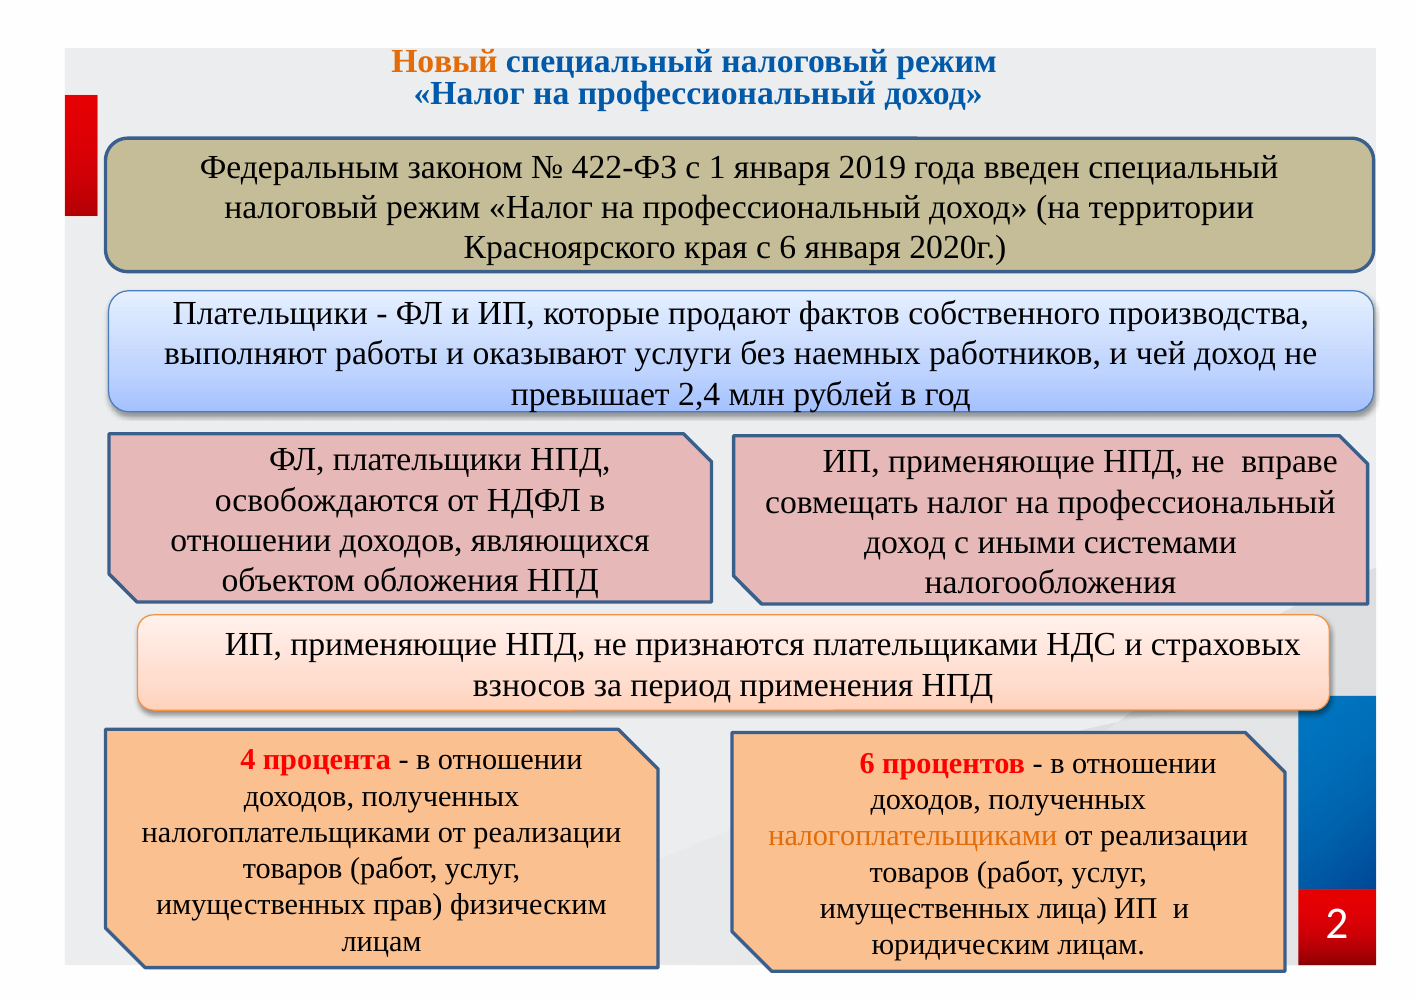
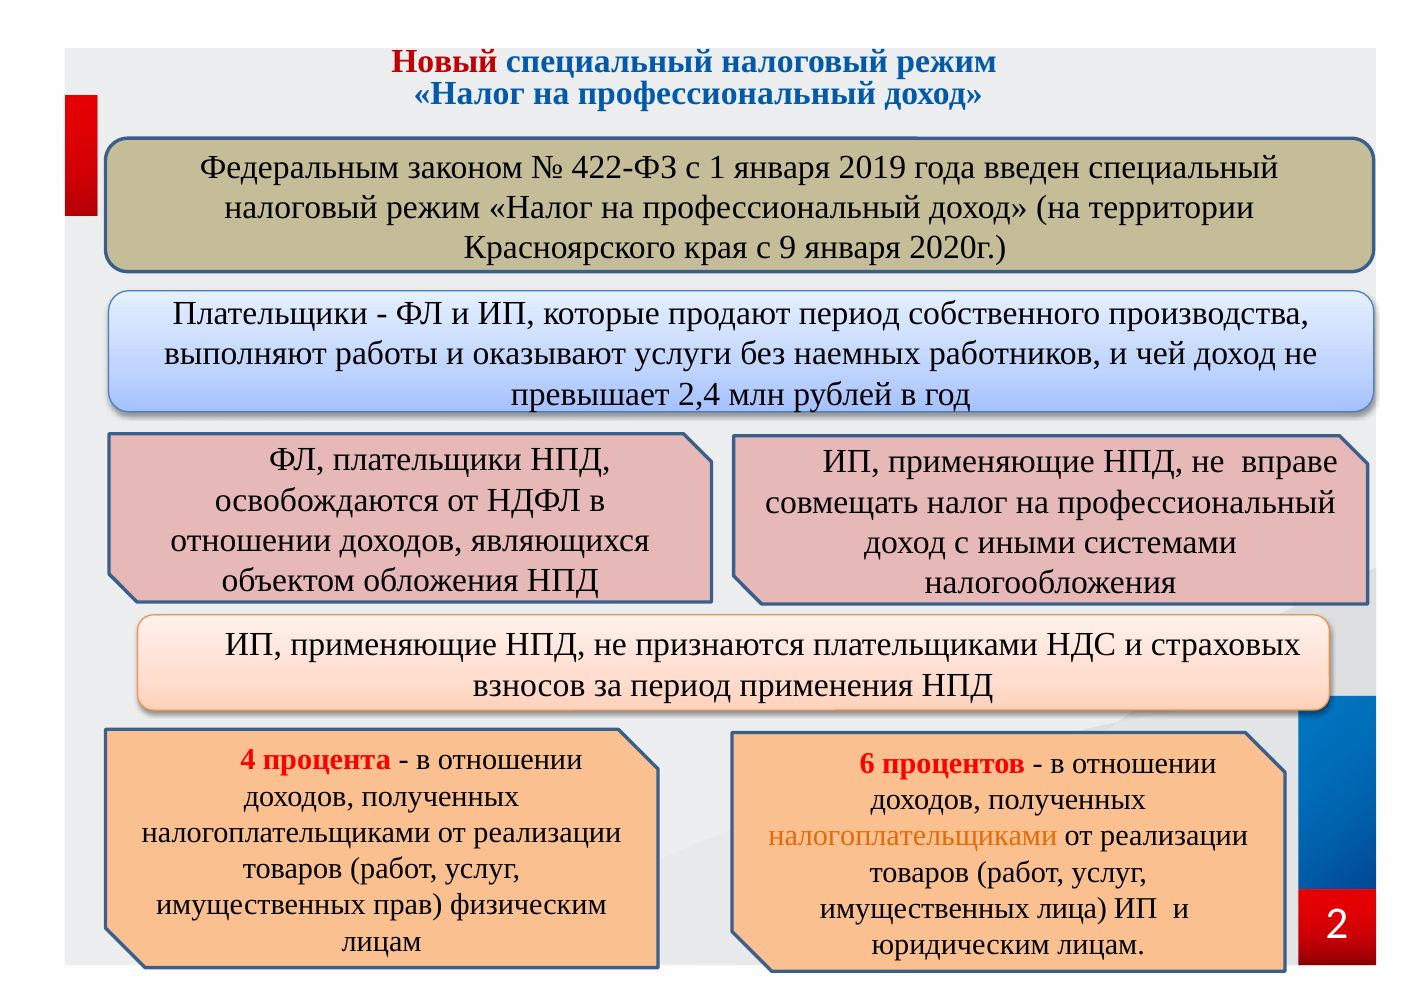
Новый colour: orange -> red (444, 61)
с 6: 6 -> 9 (788, 248)
продают фактов: фактов -> период (849, 313)
